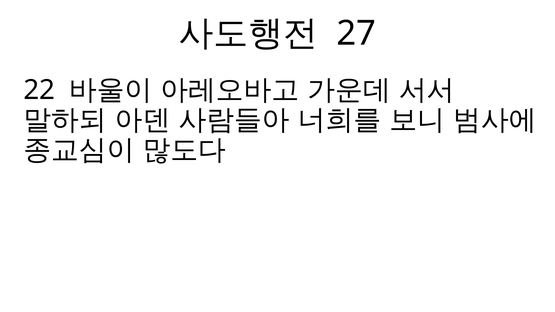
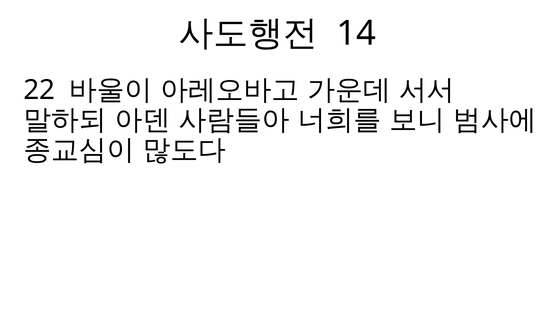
27: 27 -> 14 (356, 33)
